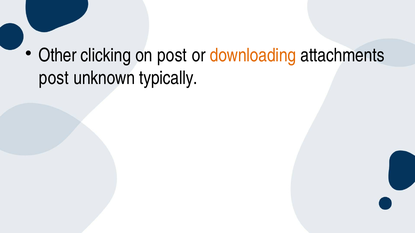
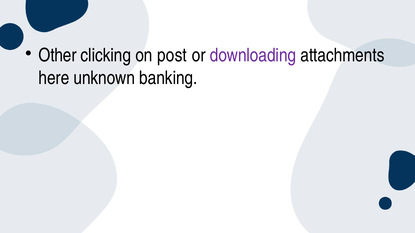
downloading colour: orange -> purple (253, 55)
post: post -> here (54, 78)
typically: typically -> banking (168, 78)
